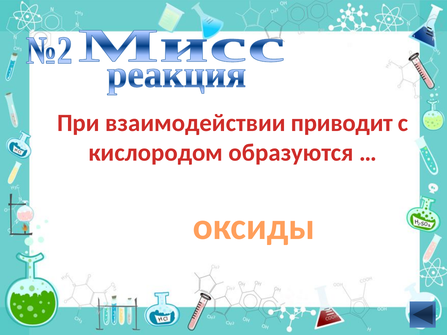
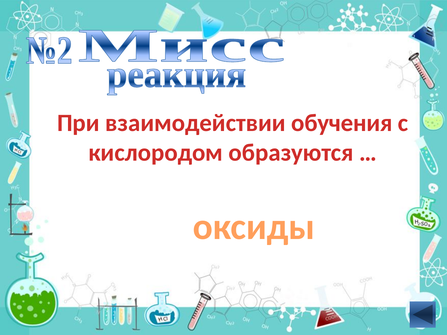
приводит: приводит -> обучения (342, 123)
